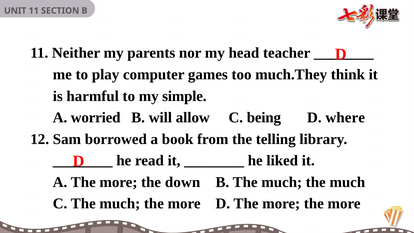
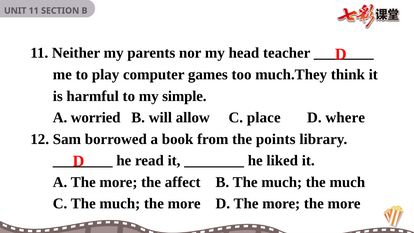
being: being -> place (264, 118)
telling: telling -> points (276, 139)
down: down -> affect (183, 182)
